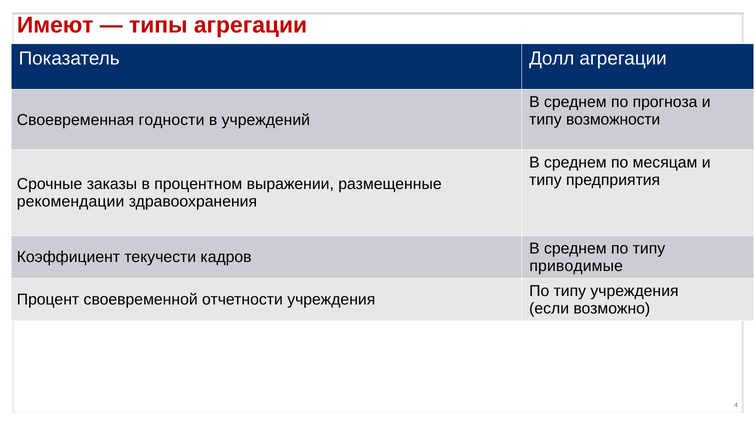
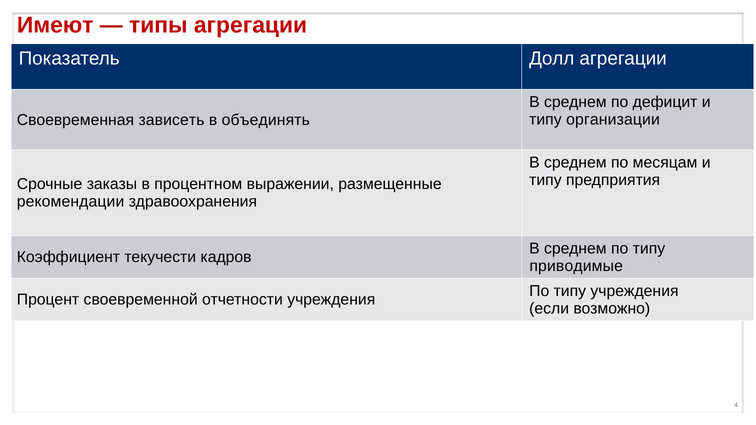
прогноза: прогноза -> дефицит (665, 102)
возможности: возможности -> организации (613, 120)
годности: годности -> зависеть (172, 120)
учреждений: учреждений -> объединять (266, 120)
